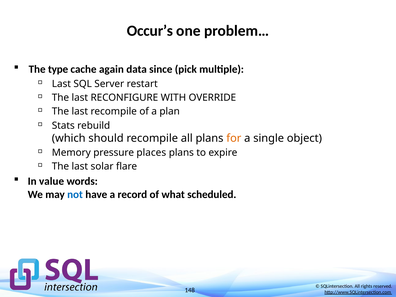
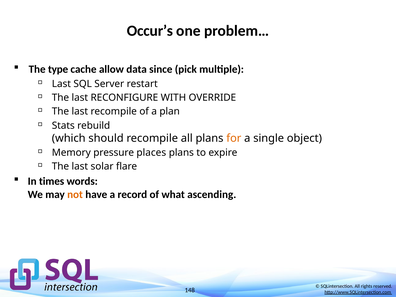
again: again -> allow (111, 69)
value: value -> times (52, 181)
not colour: blue -> orange (75, 194)
scheduled: scheduled -> ascending (212, 194)
